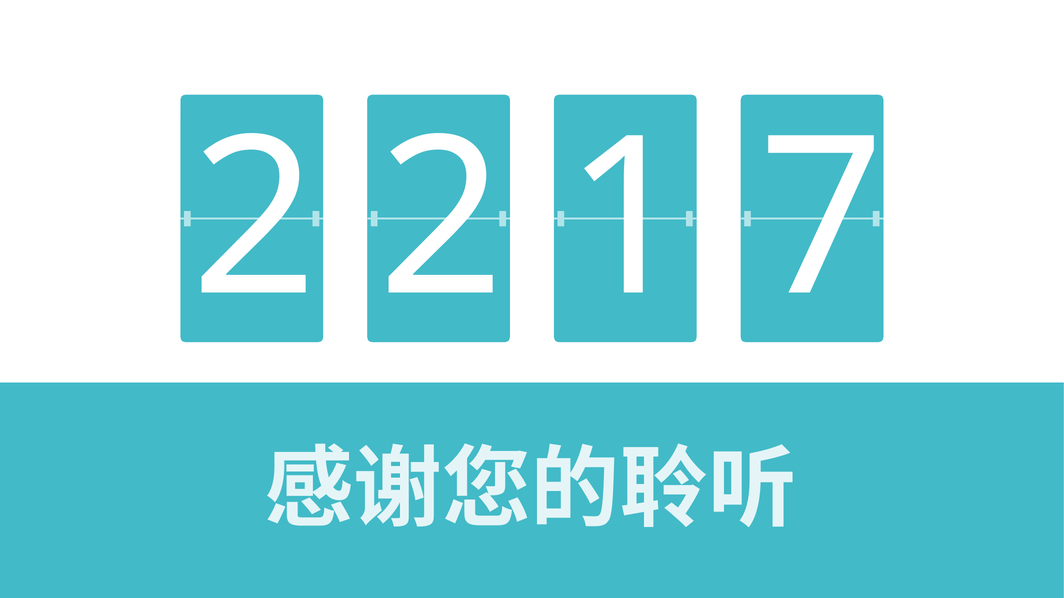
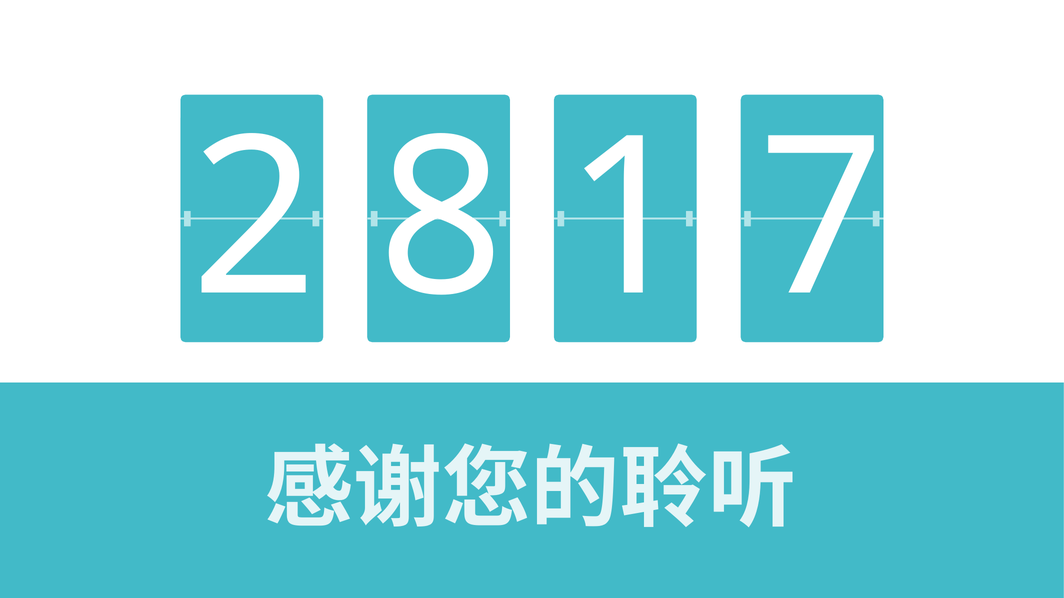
2 2: 2 -> 8 (441, 220)
